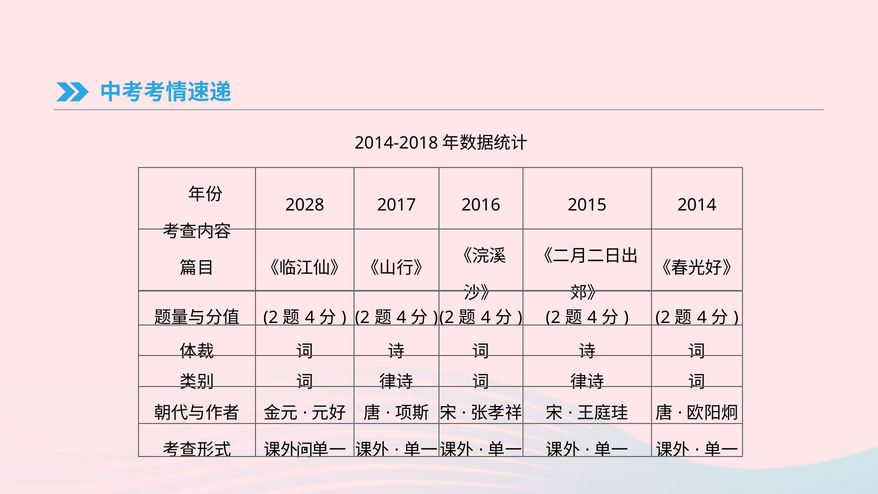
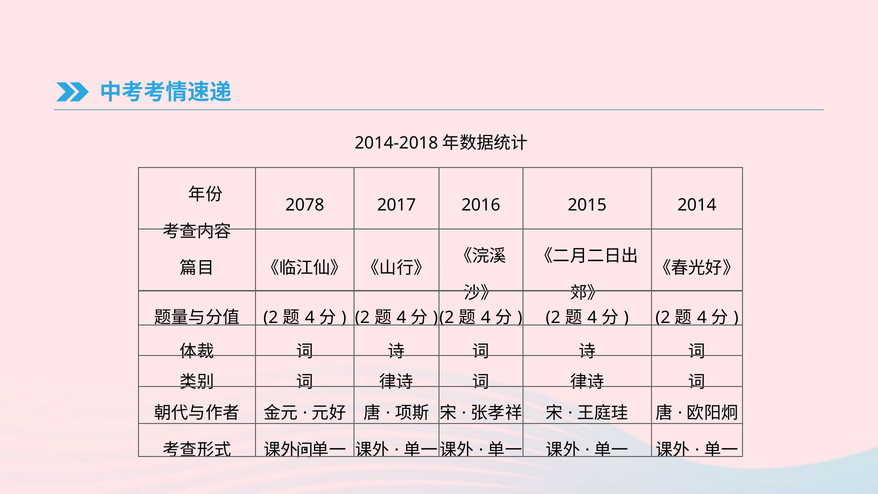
2028: 2028 -> 2078 (305, 205)
